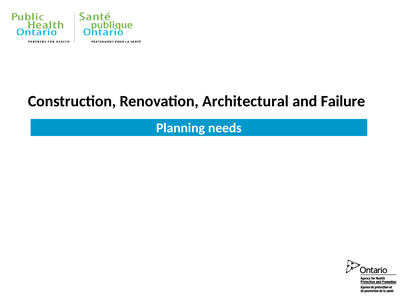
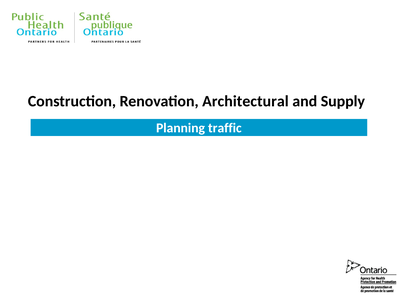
Failure: Failure -> Supply (343, 101)
needs: needs -> traffic (225, 128)
